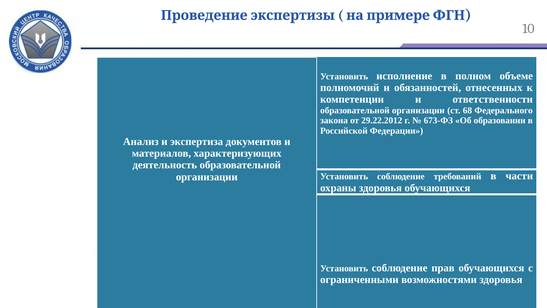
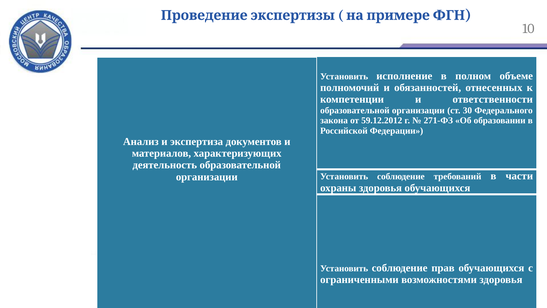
68: 68 -> 30 (467, 110)
29.22.2012: 29.22.2012 -> 59.12.2012 (382, 120)
673-ФЗ: 673-ФЗ -> 271-ФЗ (438, 120)
